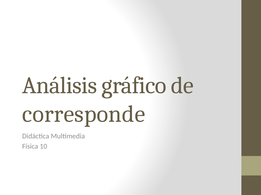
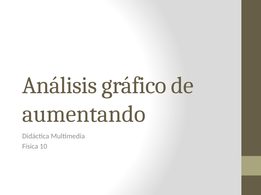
corresponde: corresponde -> aumentando (84, 114)
